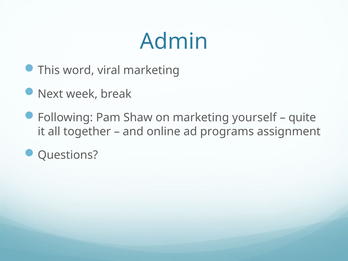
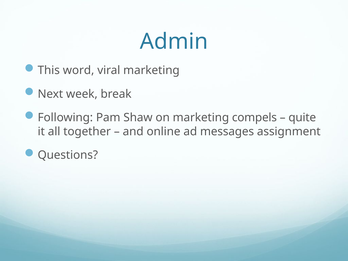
yourself: yourself -> compels (254, 118)
programs: programs -> messages (227, 132)
